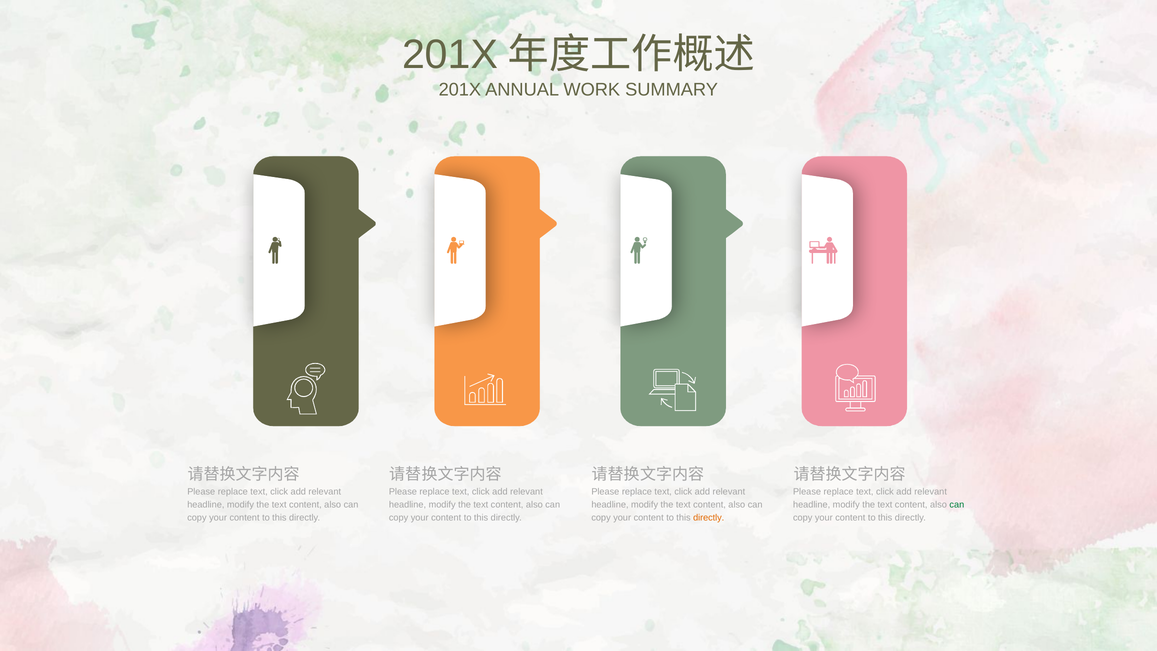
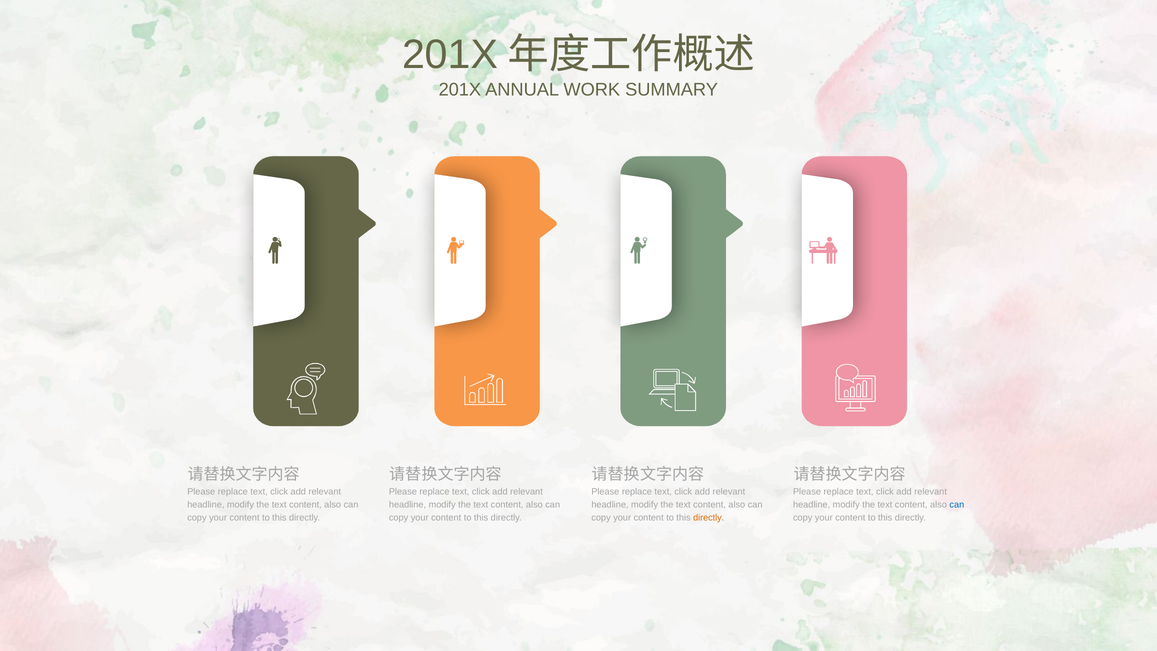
can colour: green -> blue (957, 504)
